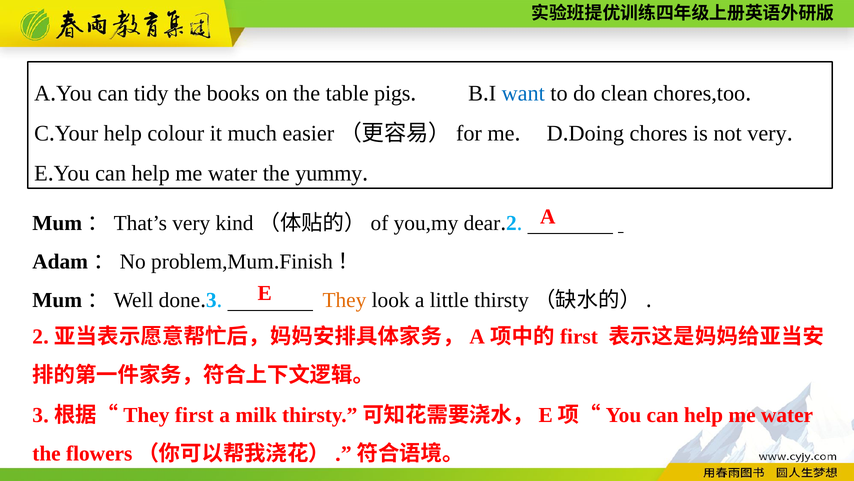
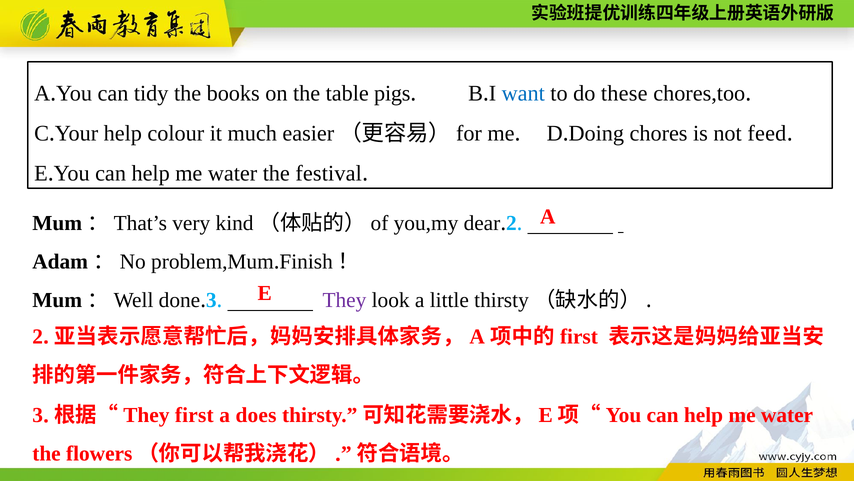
clean: clean -> these (624, 93)
not very: very -> feed (767, 133)
yummy: yummy -> festival (329, 173)
They colour: orange -> purple (344, 300)
milk: milk -> does (256, 415)
